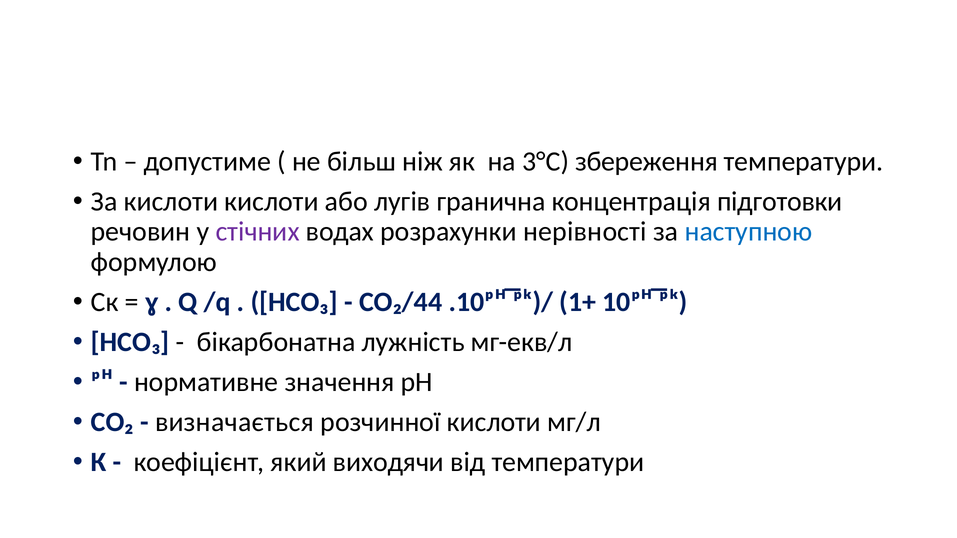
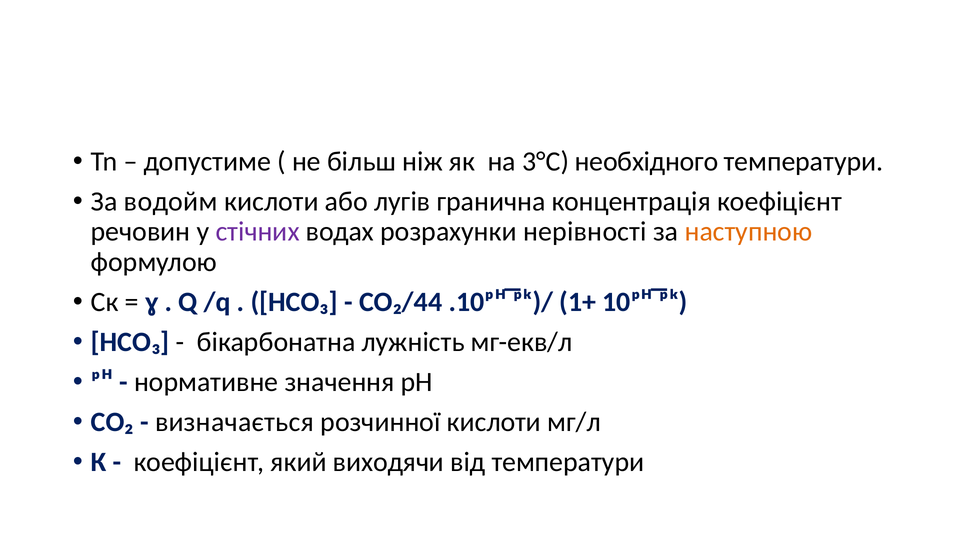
збереження: збереження -> необхідного (647, 162)
За кислоти: кислоти -> водойм (171, 202)
концентрація підготовки: підготовки -> коефіцієнт (780, 202)
наступною colour: blue -> orange (748, 232)
